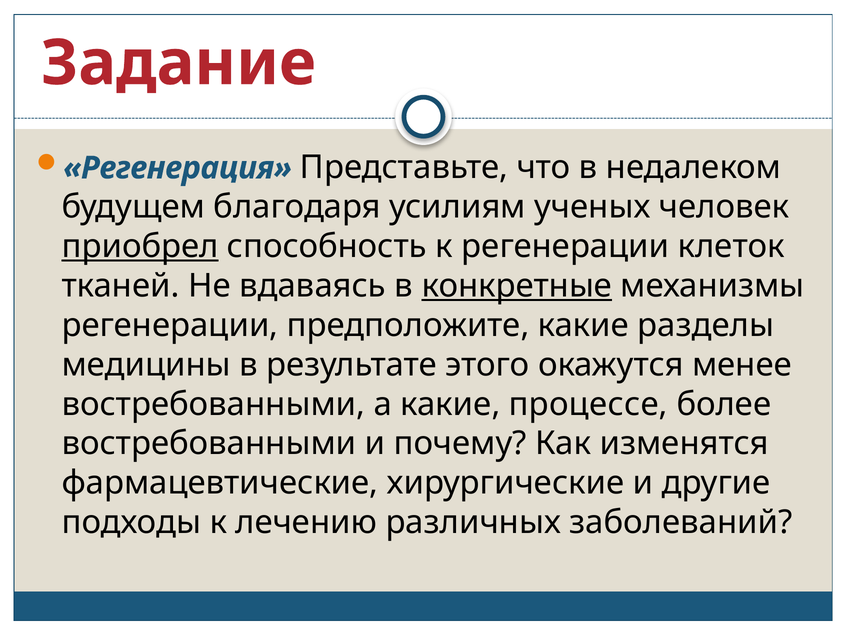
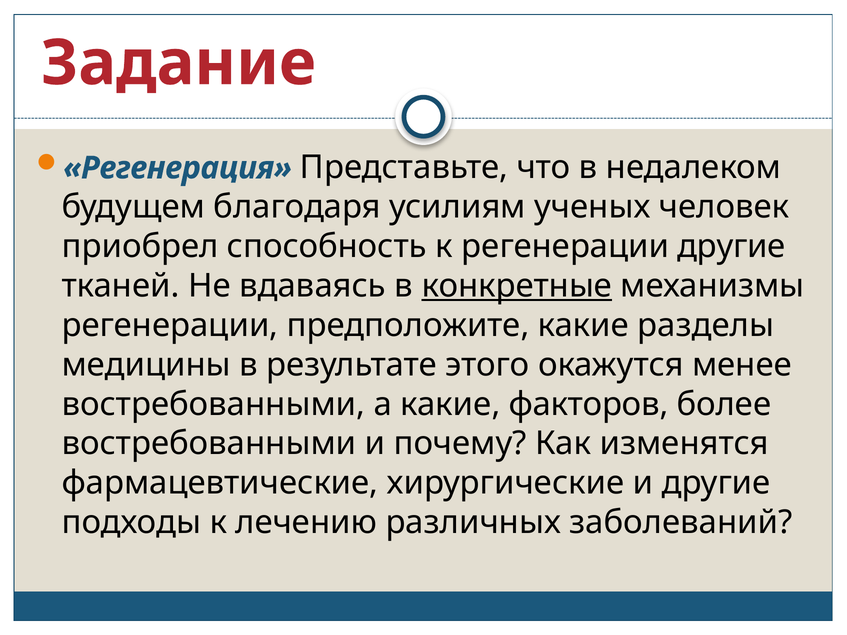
приобрел underline: present -> none (140, 247)
регенерации клеток: клеток -> другие (731, 247)
процессе: процессе -> факторов (589, 404)
